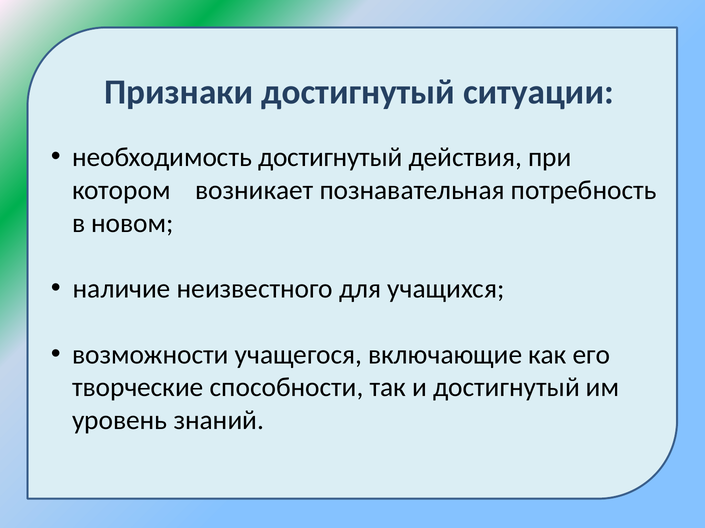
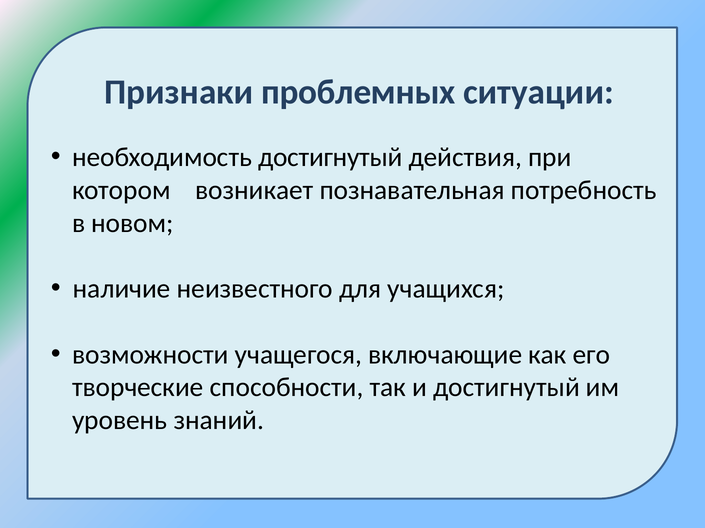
Признаки достигнутый: достигнутый -> проблемных (358, 92)
